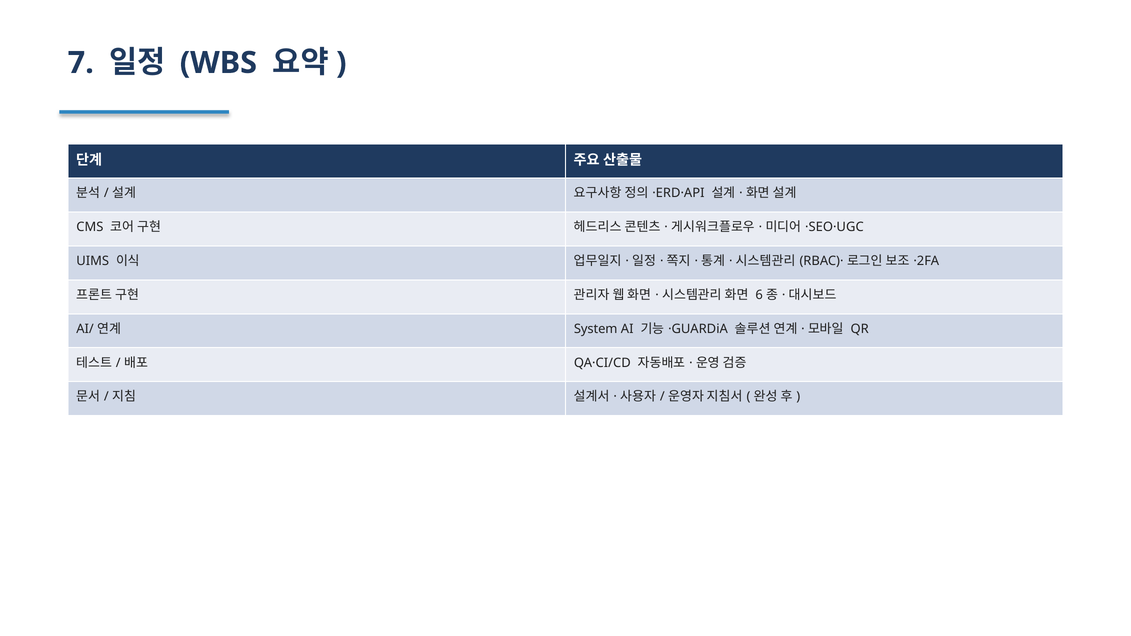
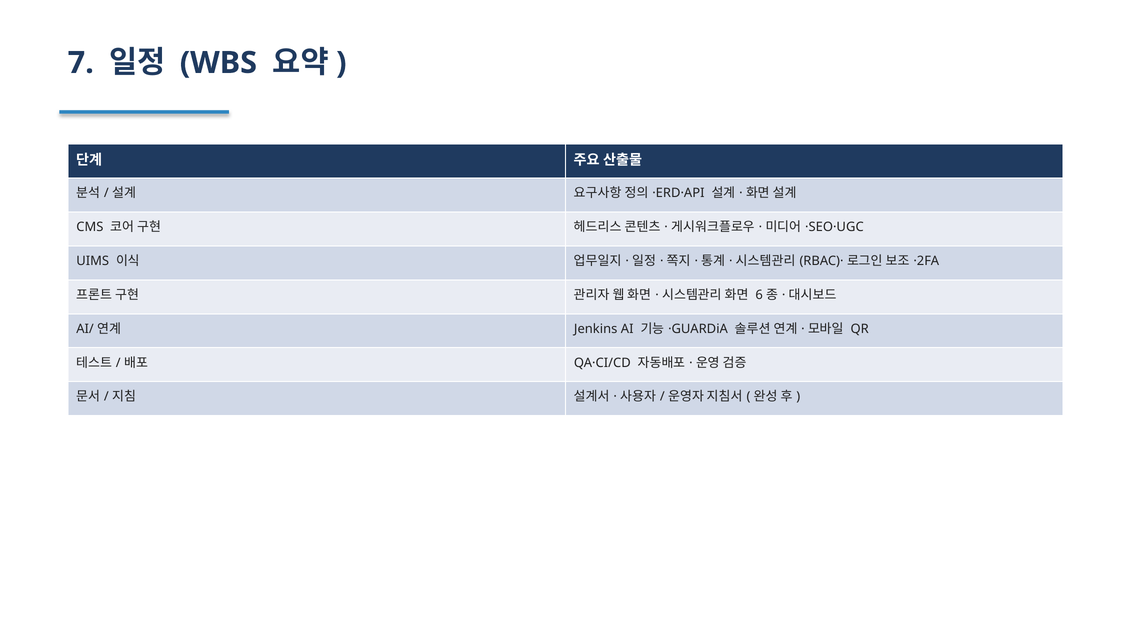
System: System -> Jenkins (596, 329)
